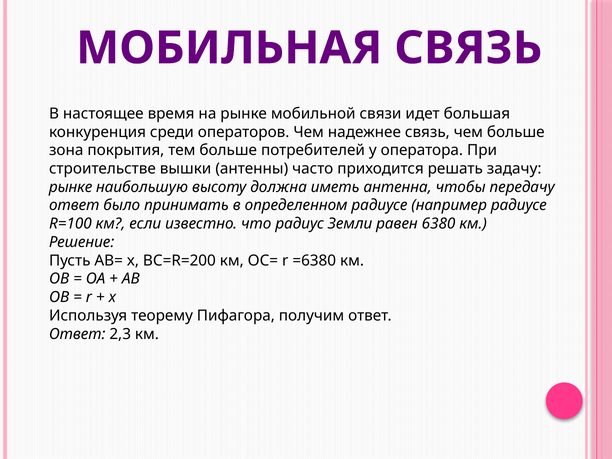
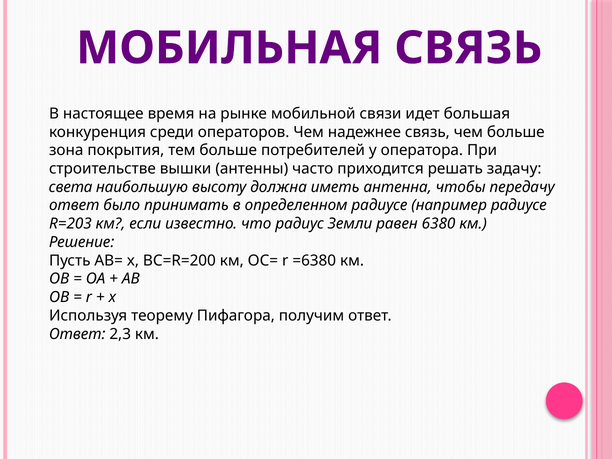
рынке: рынке -> света (71, 187)
R=100: R=100 -> R=203 (70, 224)
